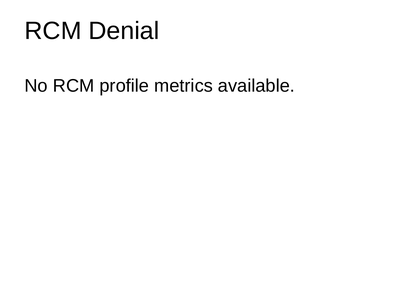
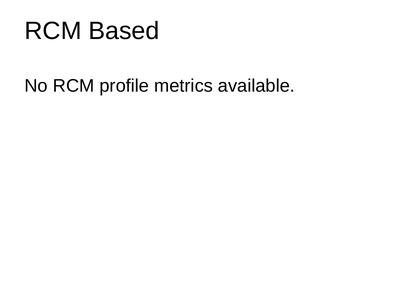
Denial: Denial -> Based (124, 31)
